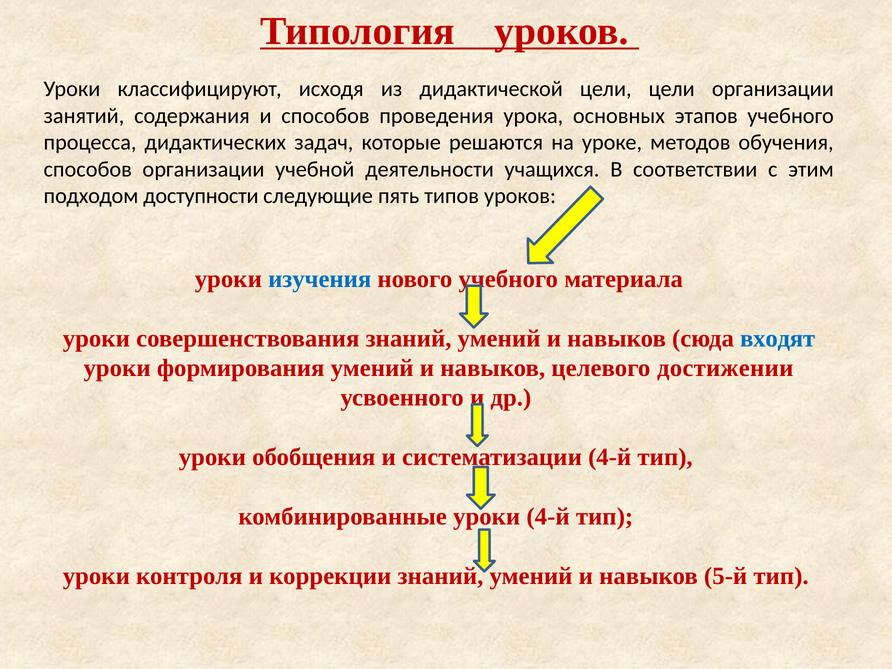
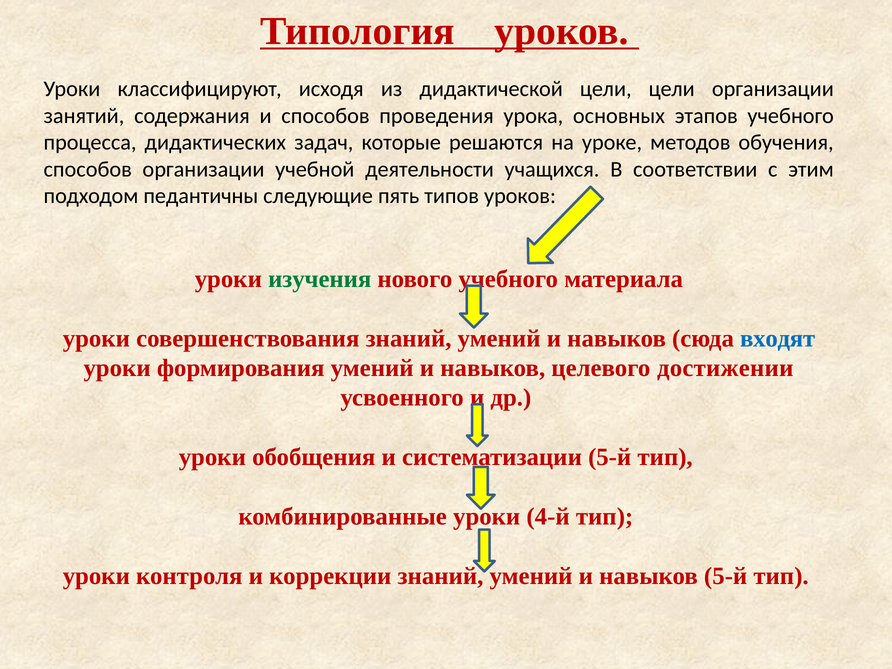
доступности: доступности -> педантичны (201, 196)
изучения colour: blue -> green (320, 279)
систематизации 4-й: 4-й -> 5-й (610, 457)
